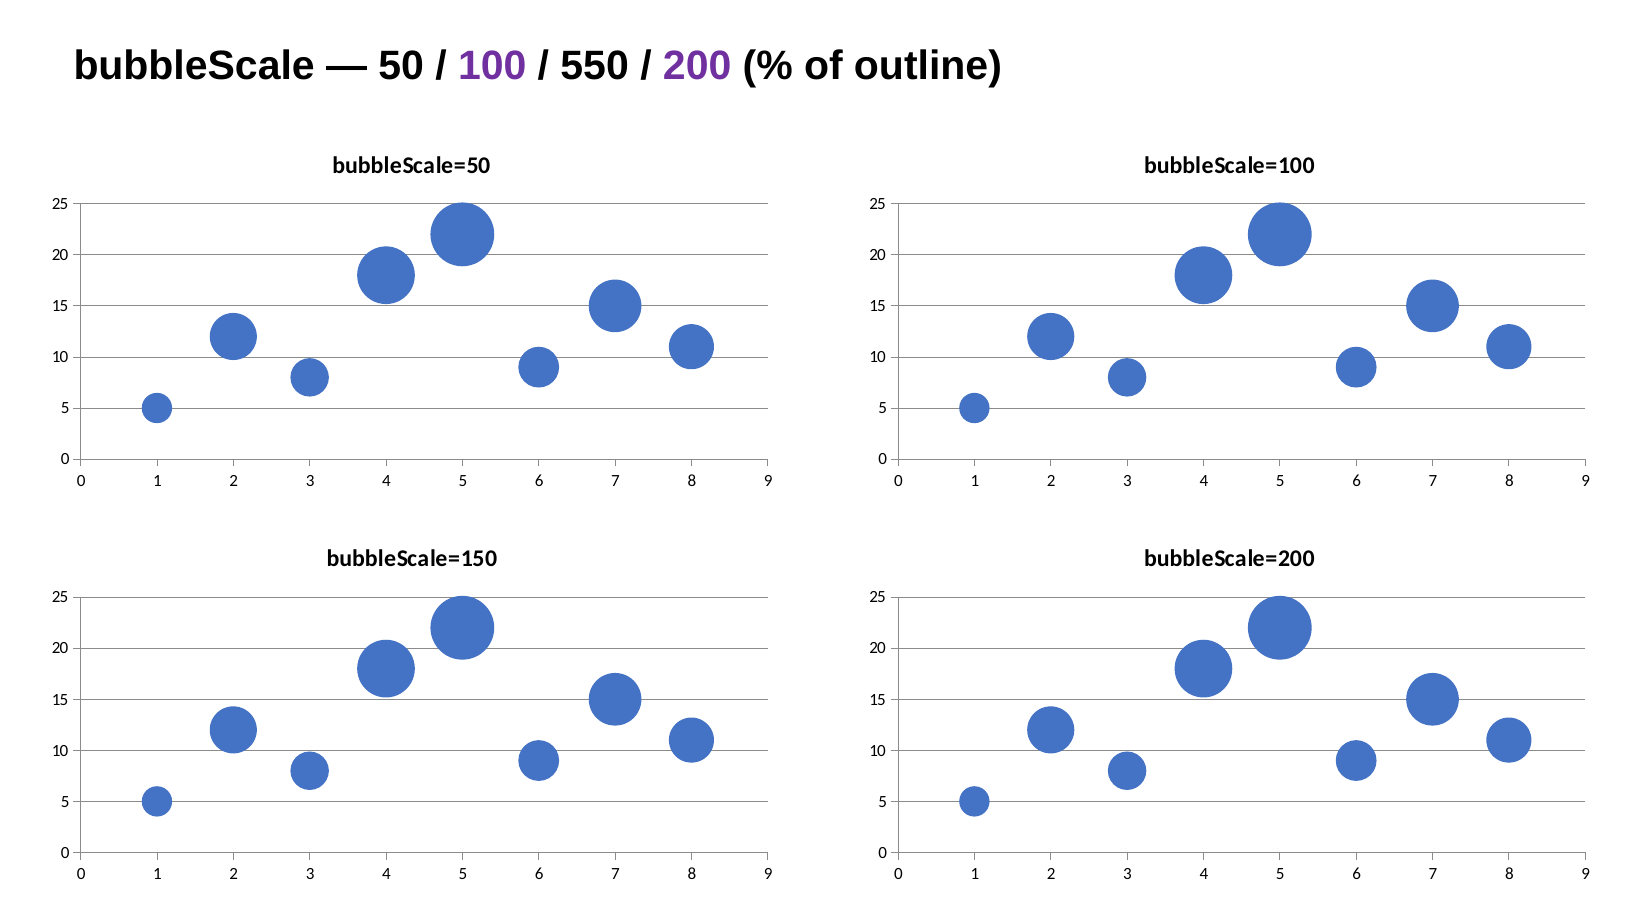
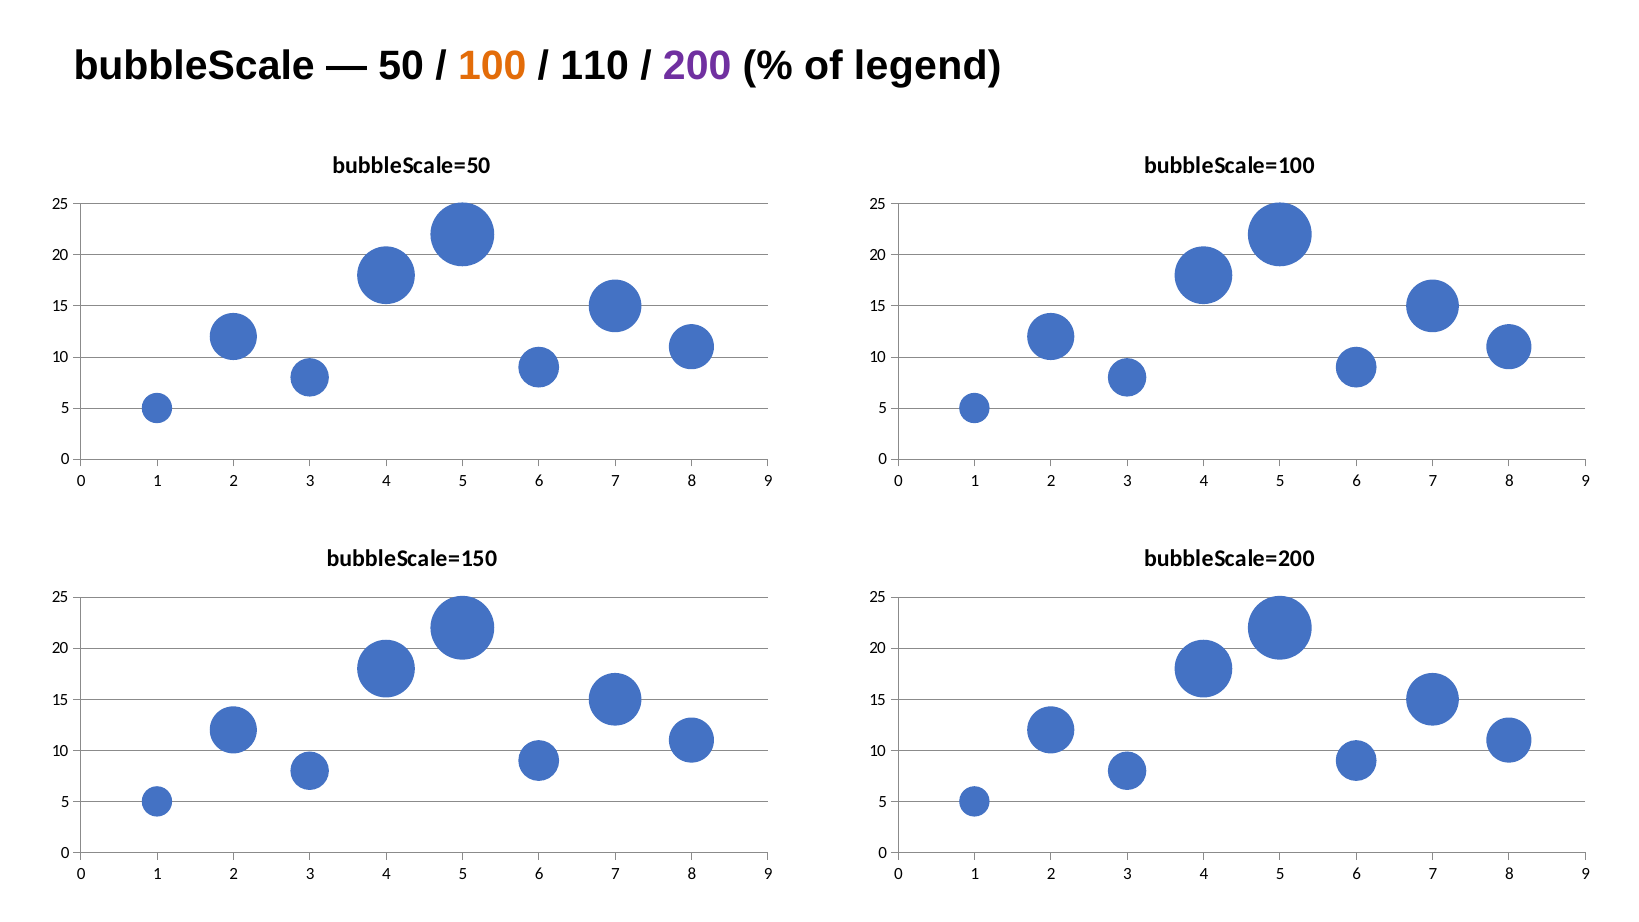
100 colour: purple -> orange (492, 66)
550: 550 -> 110 (595, 66)
outline: outline -> legend (928, 66)
